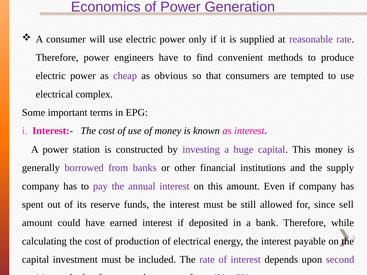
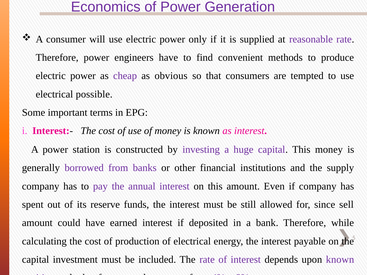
complex: complex -> possible (94, 94)
upon second: second -> known (340, 260)
